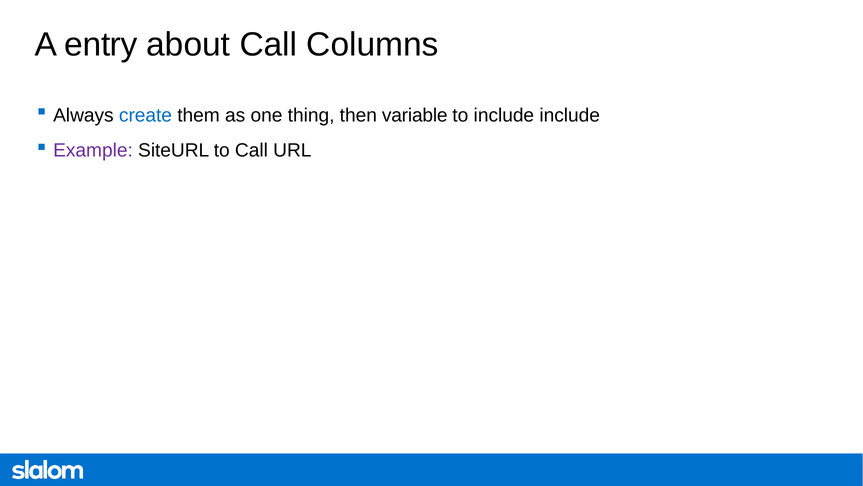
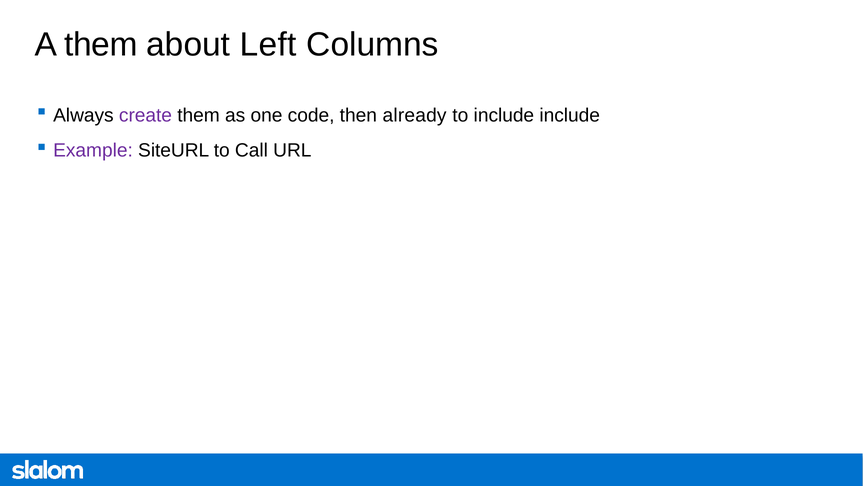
A entry: entry -> them (101, 45)
about Call: Call -> Left (268, 45)
create colour: blue -> purple (145, 115)
thing: thing -> code (311, 115)
variable: variable -> already (415, 115)
